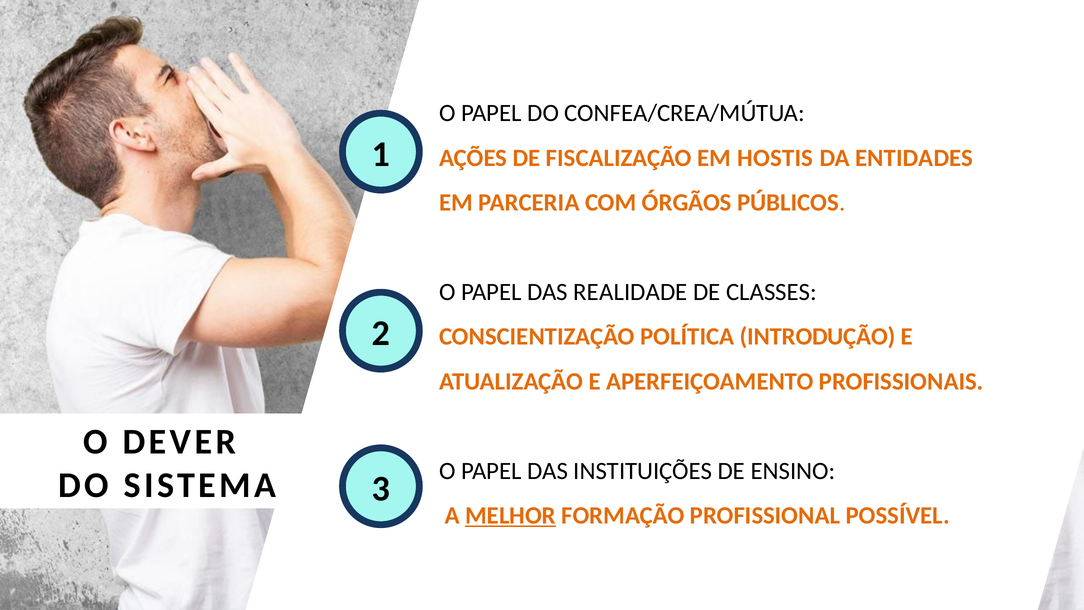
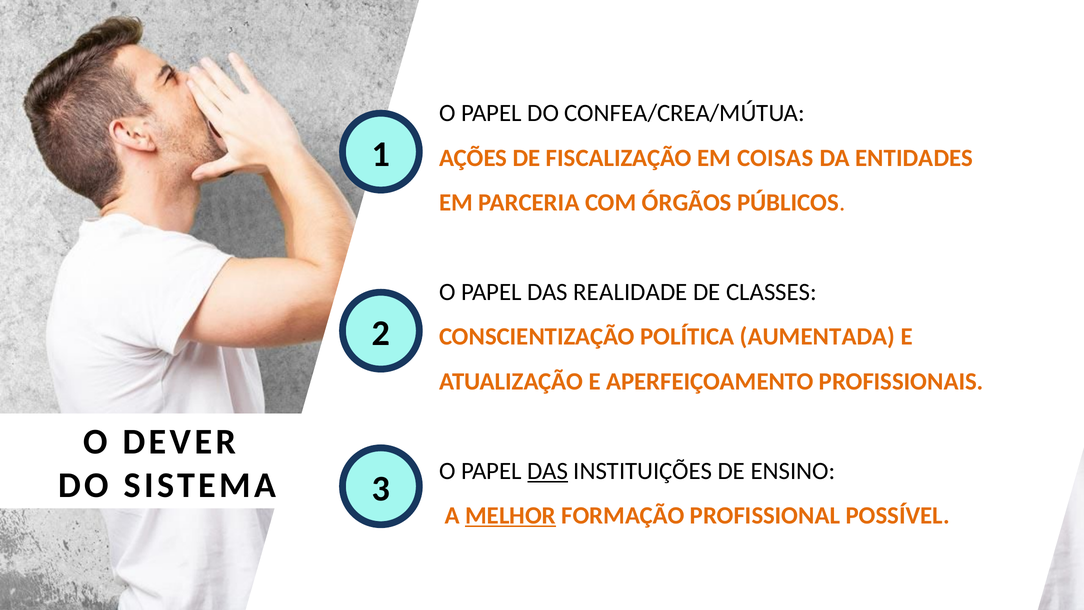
HOSTIS: HOSTIS -> COISAS (775, 158)
INTRODUÇÃO: INTRODUÇÃO -> AUMENTADA (817, 337)
DAS underline: none -> present (548, 471)
